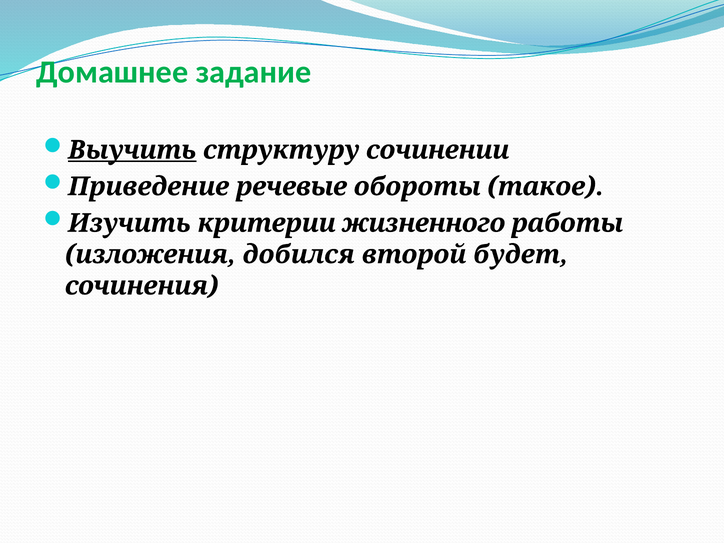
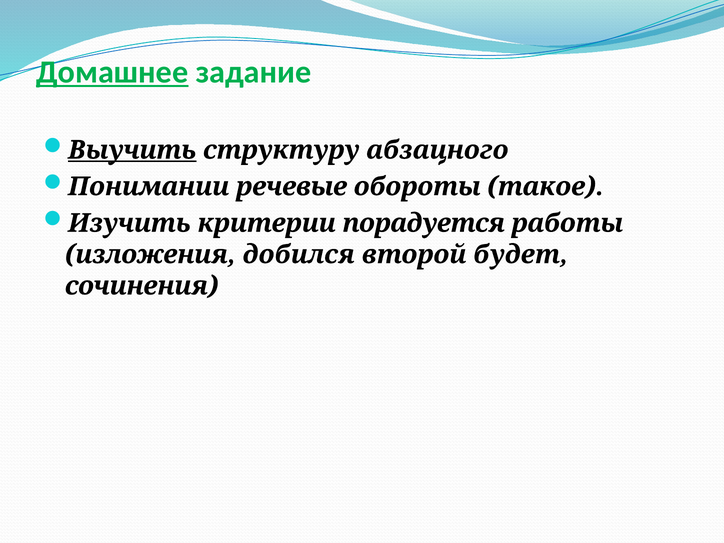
Домашнее underline: none -> present (112, 72)
сочинении: сочинении -> абзацного (438, 150)
Приведение: Приведение -> Понимании (149, 187)
жизненного: жизненного -> порадуется (424, 223)
